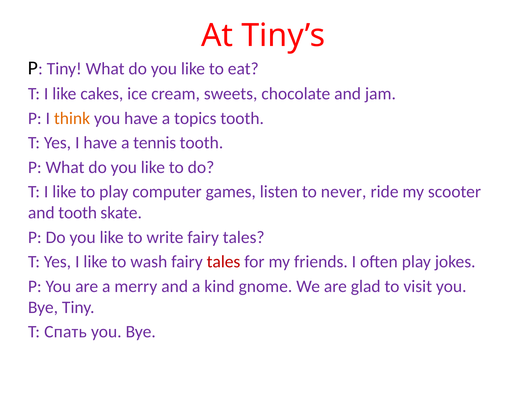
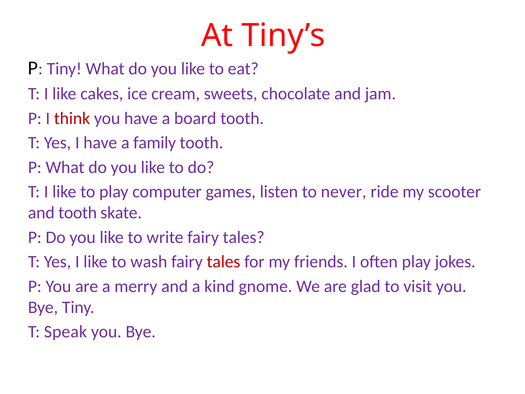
think colour: orange -> red (72, 118)
topics: topics -> board (195, 118)
tennis: tennis -> family (155, 143)
Спать: Спать -> Speak (65, 332)
